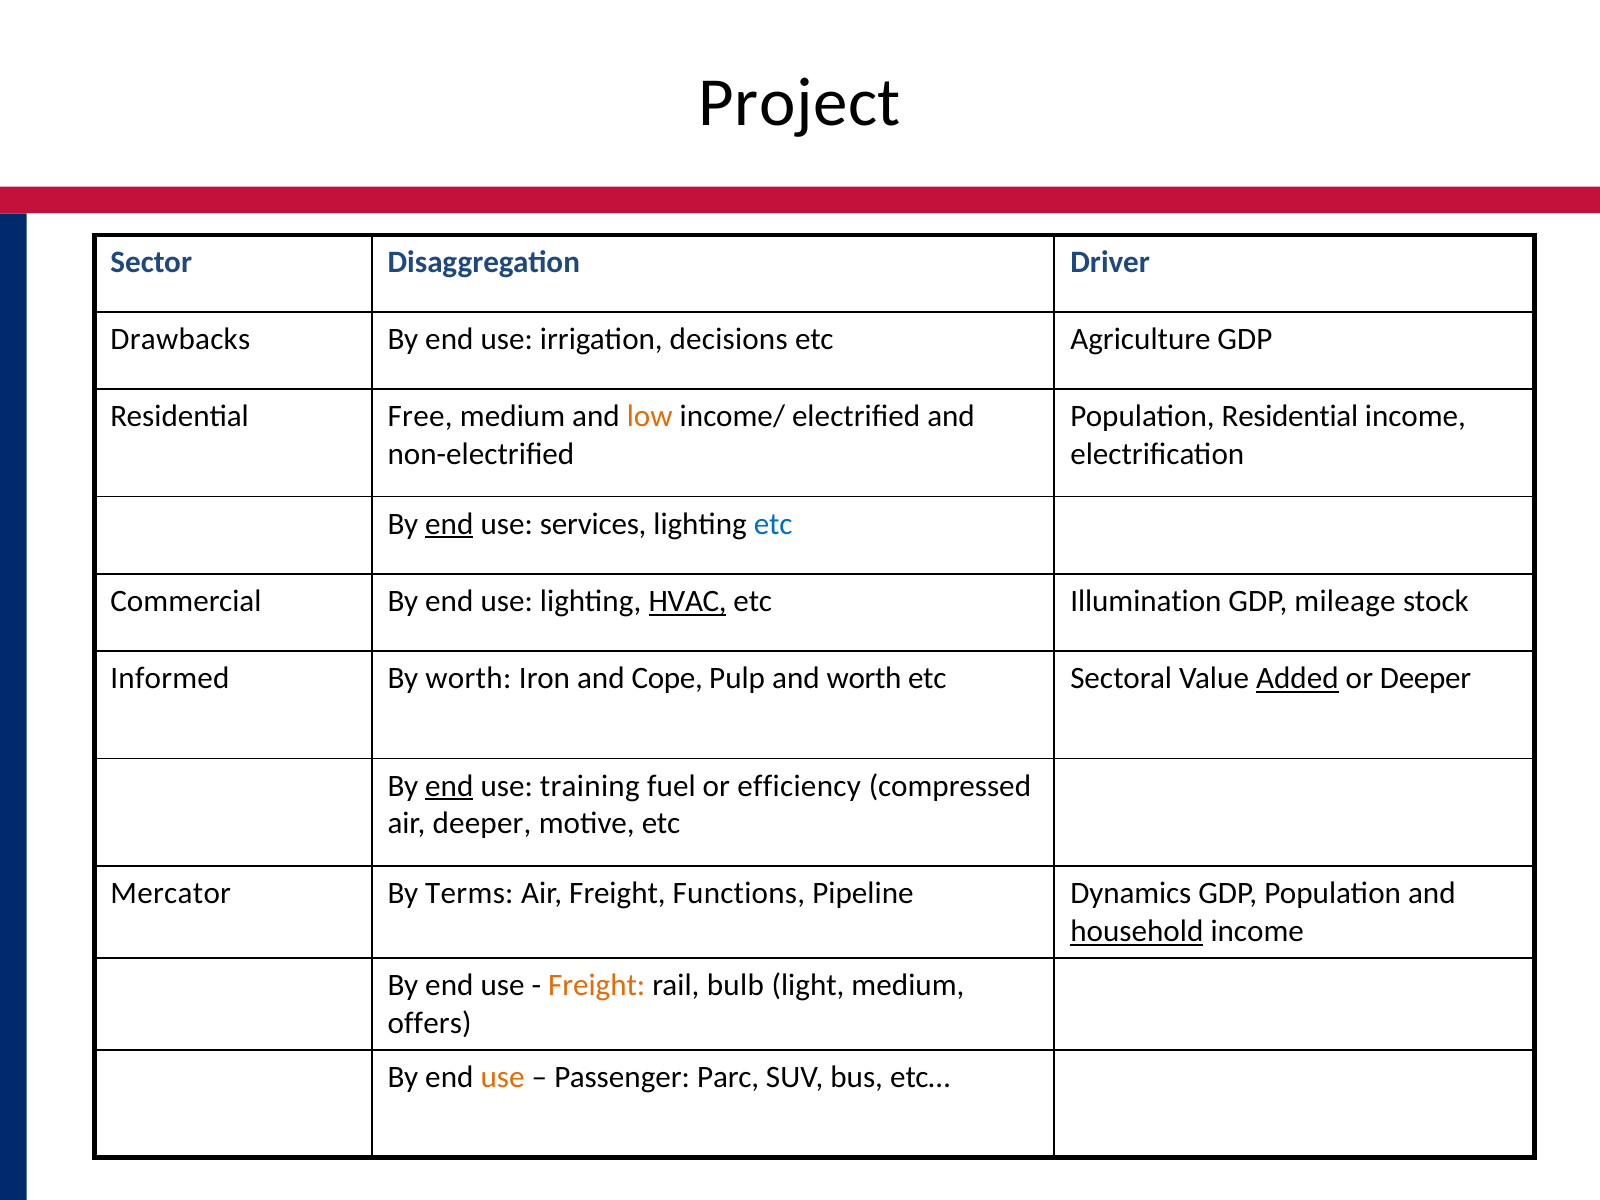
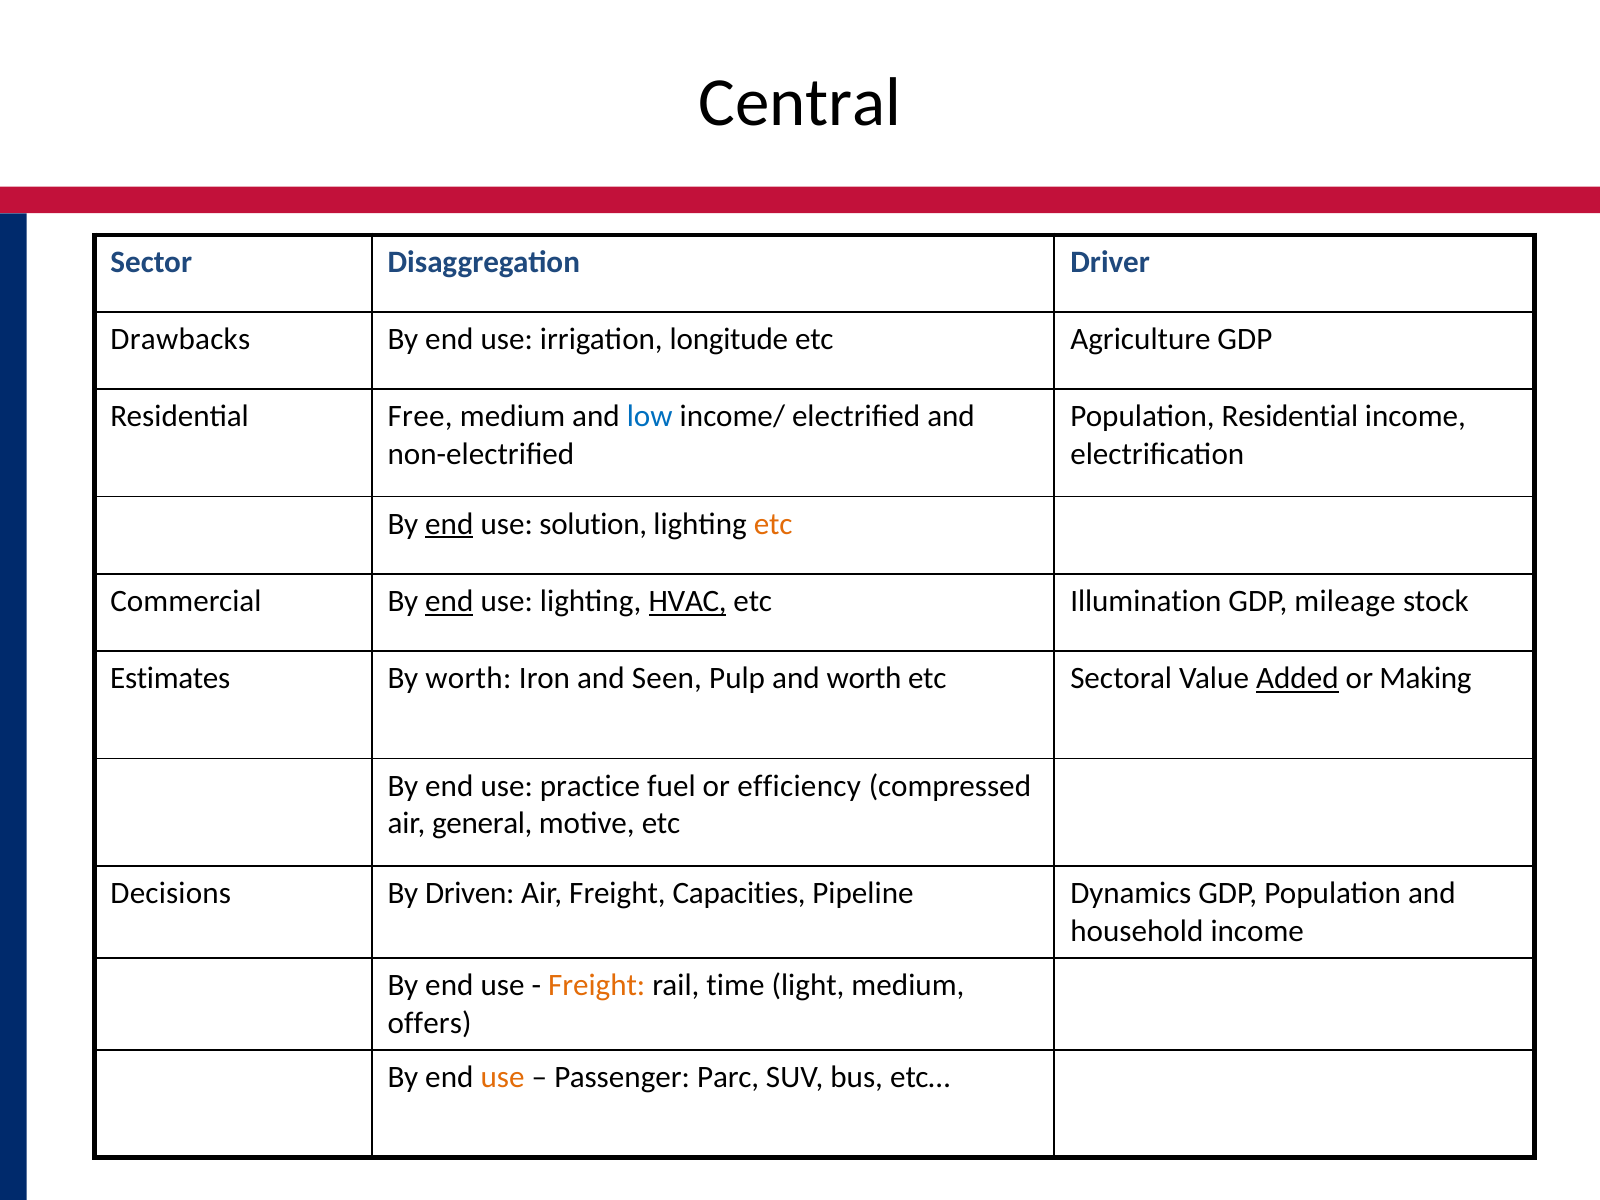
Project: Project -> Central (800, 103)
decisions: decisions -> longitude (729, 339)
low colour: orange -> blue (650, 416)
services: services -> solution (593, 524)
etc colour: blue -> orange (773, 524)
end underline: none -> present (449, 601)
Informed: Informed -> Estimates (170, 678)
Cope: Cope -> Seen (667, 678)
or Deeper: Deeper -> Making (1426, 678)
end underline: present -> none (449, 786)
training: training -> practice (590, 786)
air deeper: deeper -> general (482, 824)
Mercator: Mercator -> Decisions (171, 894)
Terms: Terms -> Driven (470, 894)
Functions: Functions -> Capacities (739, 894)
household underline: present -> none (1137, 931)
bulb: bulb -> time (735, 985)
